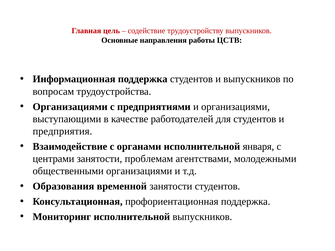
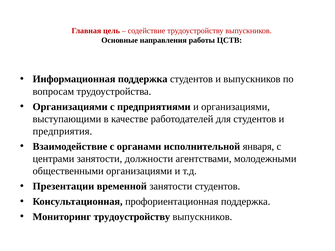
проблемам: проблемам -> должности (149, 159)
Образования: Образования -> Презентации (63, 186)
Мониторинг исполнительной: исполнительной -> трудоустройству (132, 217)
